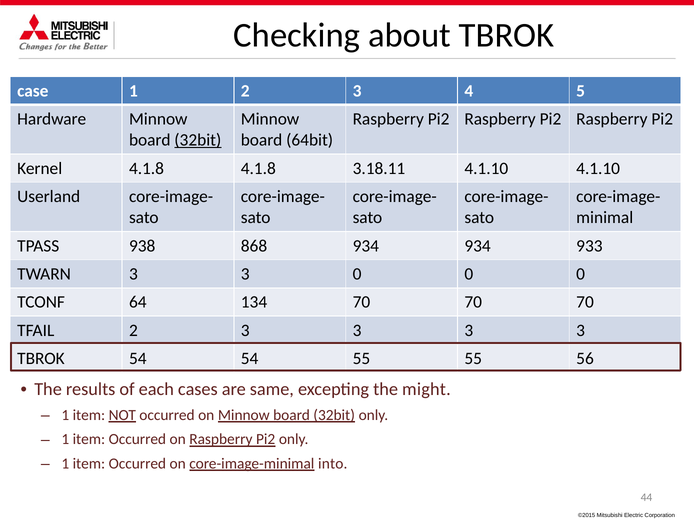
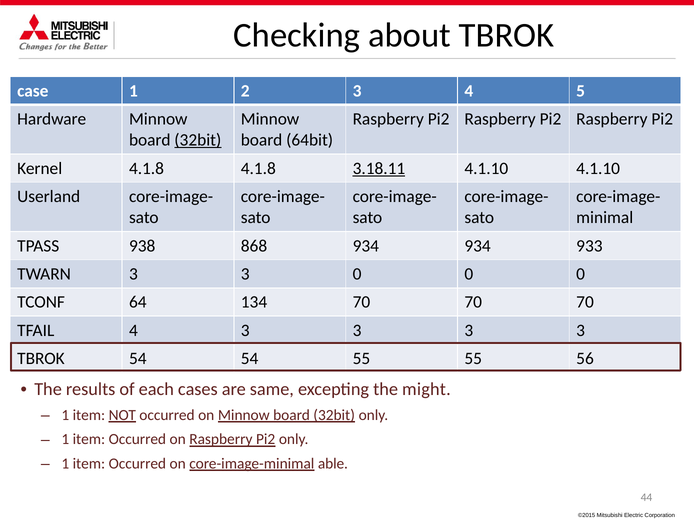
3.18.11 underline: none -> present (379, 168)
TFAIL 2: 2 -> 4 (133, 330)
into: into -> able (333, 463)
